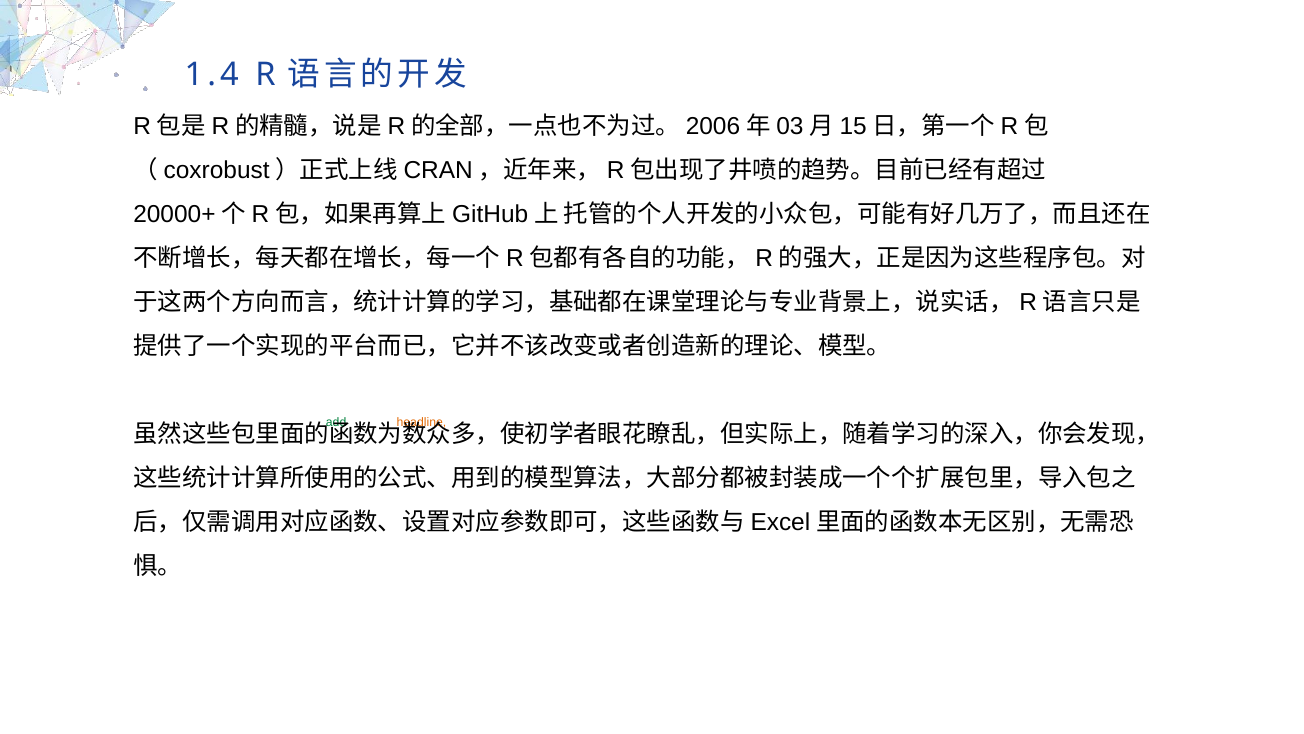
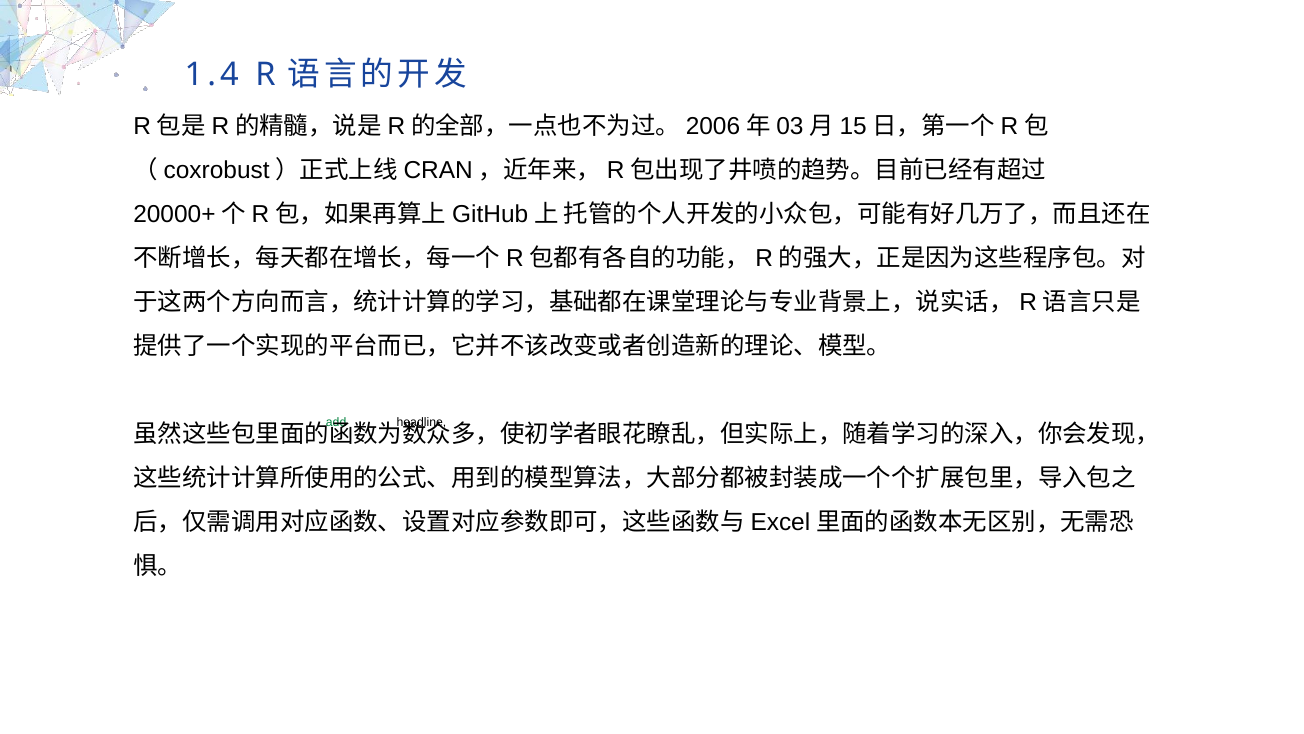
headline colour: orange -> black (421, 422)
